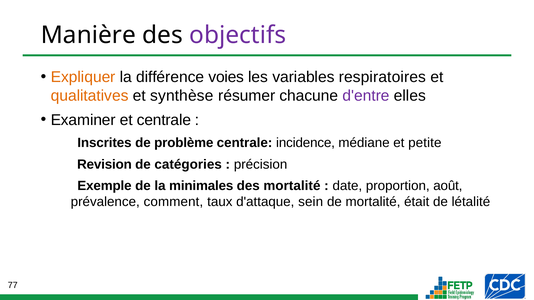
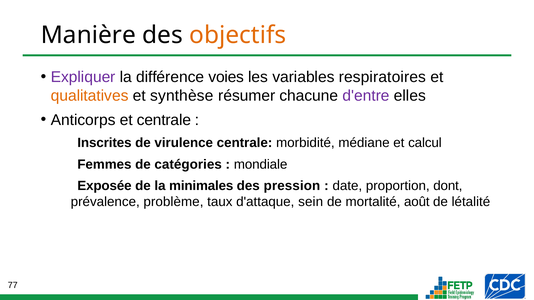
objectifs colour: purple -> orange (238, 35)
Expliquer colour: orange -> purple (83, 77)
Examiner: Examiner -> Anticorps (83, 120)
problème: problème -> virulence (184, 143)
incidence: incidence -> morbidité (305, 143)
petite: petite -> calcul (425, 143)
Revision: Revision -> Femmes (104, 165)
précision: précision -> mondiale (261, 165)
Exemple: Exemple -> Exposée (104, 186)
des mortalité: mortalité -> pression (292, 186)
août: août -> dont (448, 186)
comment: comment -> problème (173, 202)
était: était -> août (417, 202)
